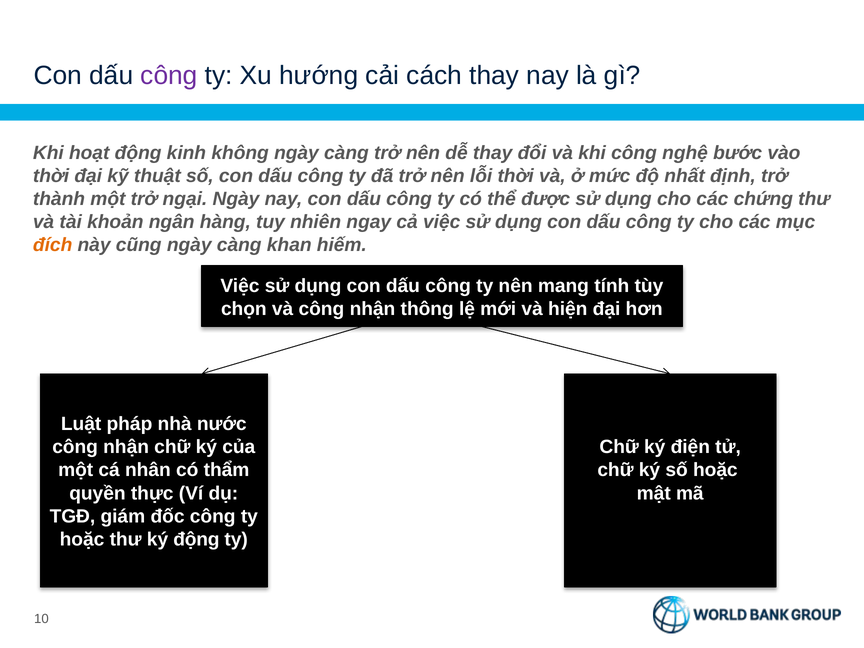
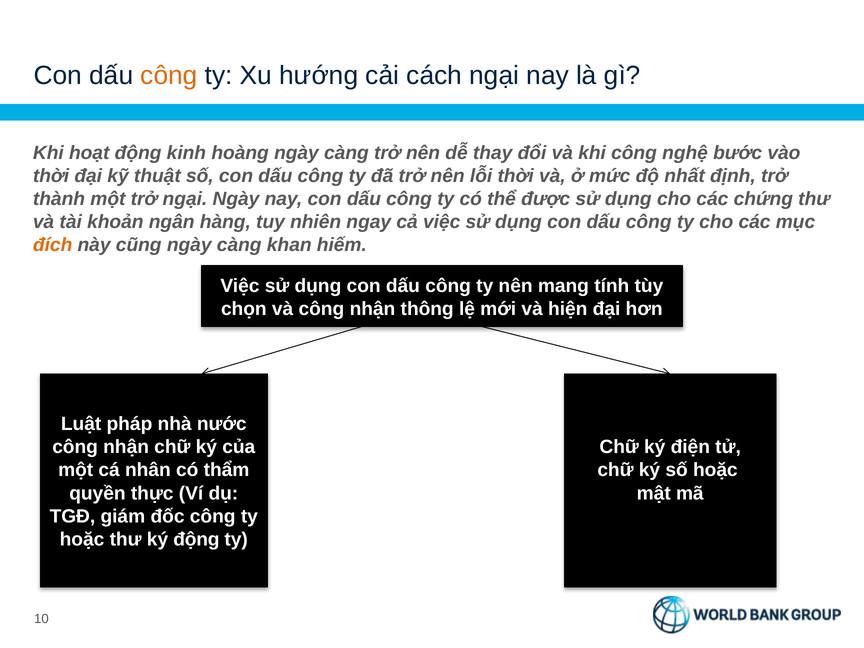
công colour: purple -> orange (169, 75)
cách thay: thay -> ngại (494, 75)
không: không -> hoàng (240, 153)
